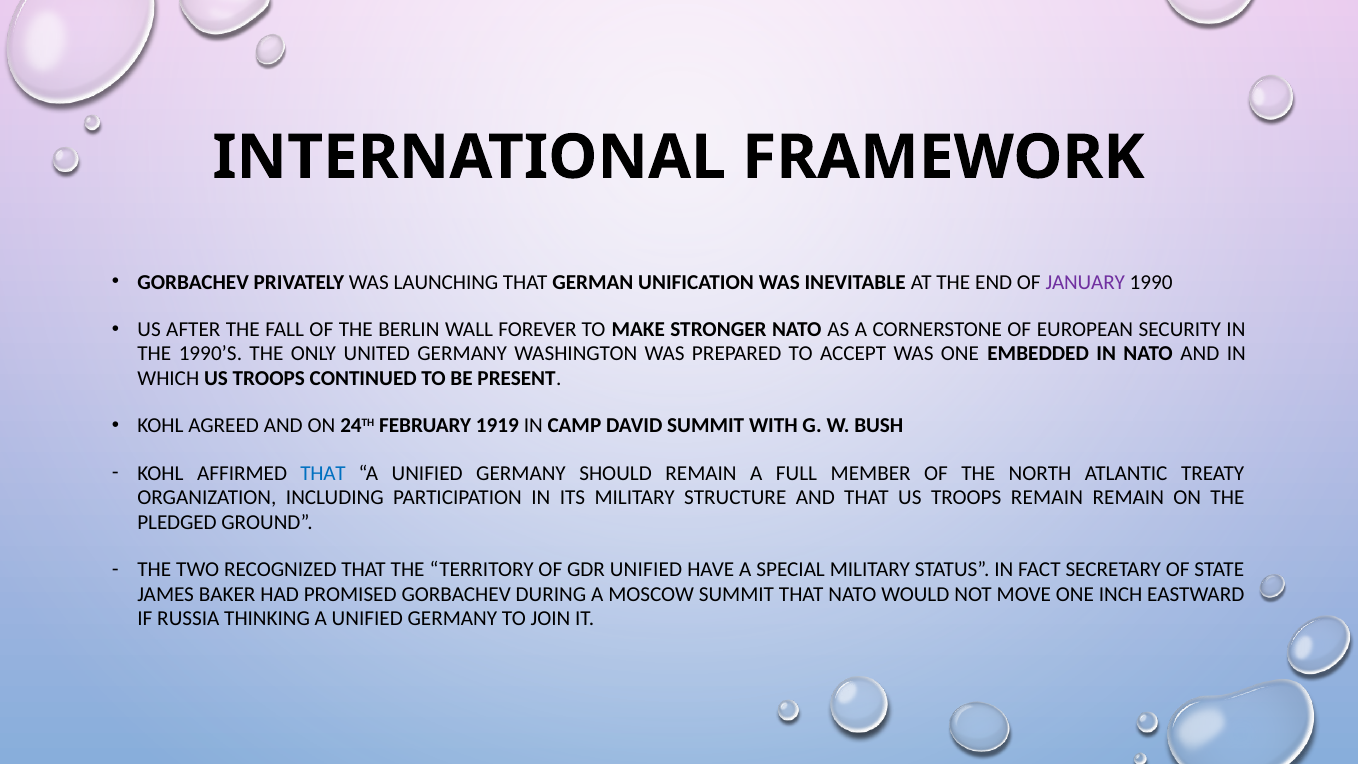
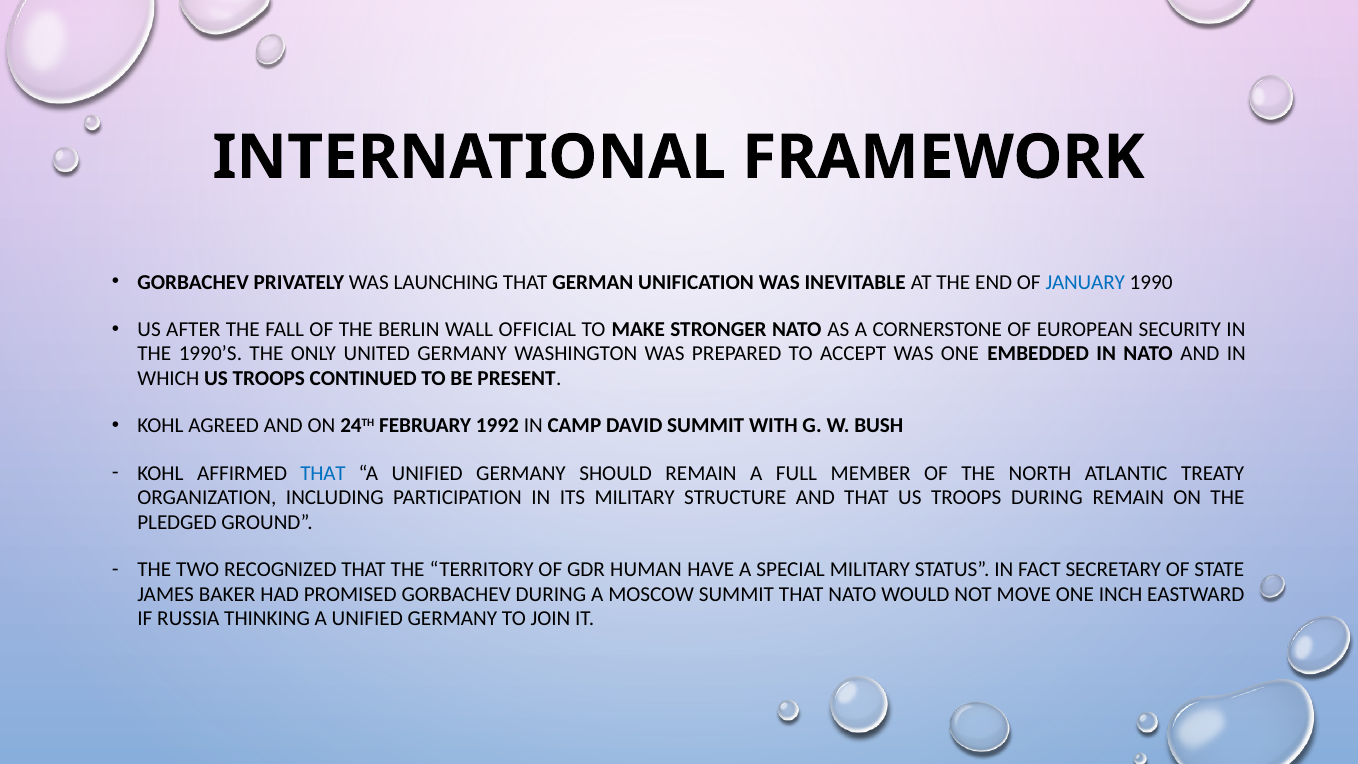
JANUARY colour: purple -> blue (1085, 282)
FOREVER: FOREVER -> OFFICIAL (537, 329)
1919: 1919 -> 1992 (497, 426)
TROOPS REMAIN: REMAIN -> DURING (1047, 498)
GDR UNIFIED: UNIFIED -> HUMAN (646, 569)
